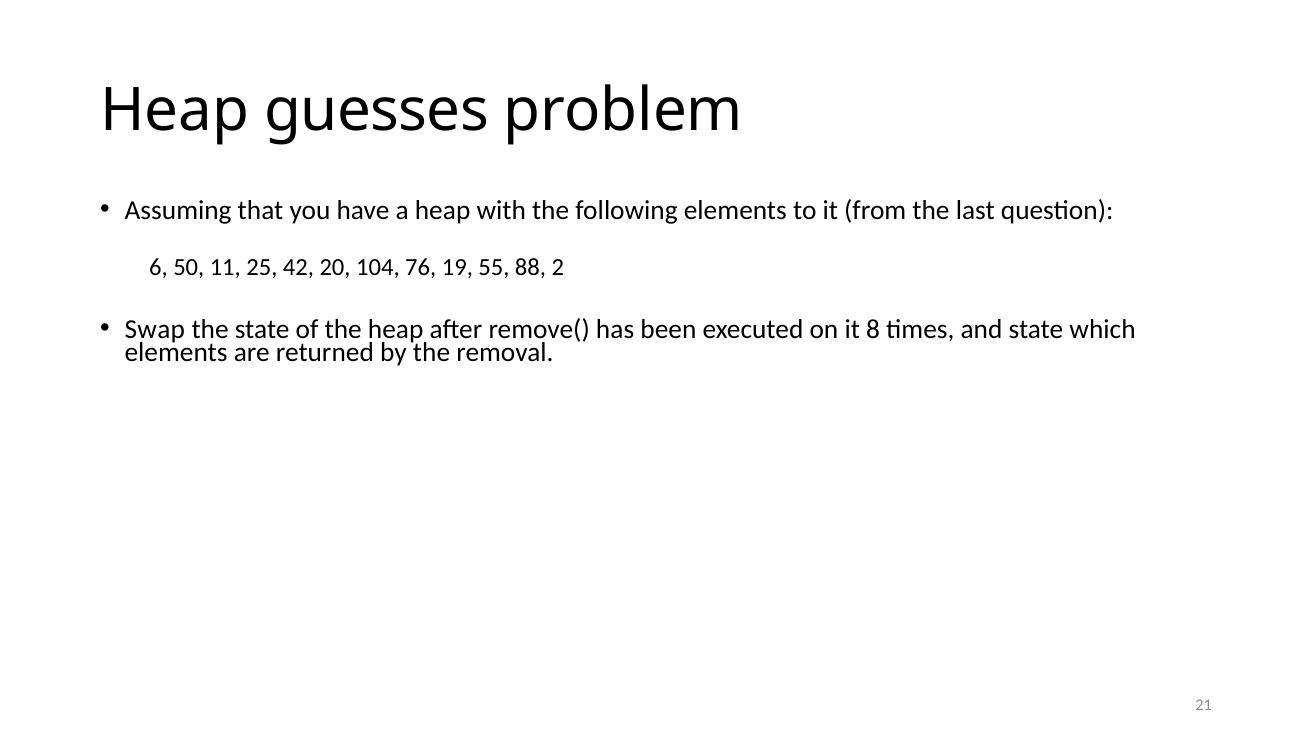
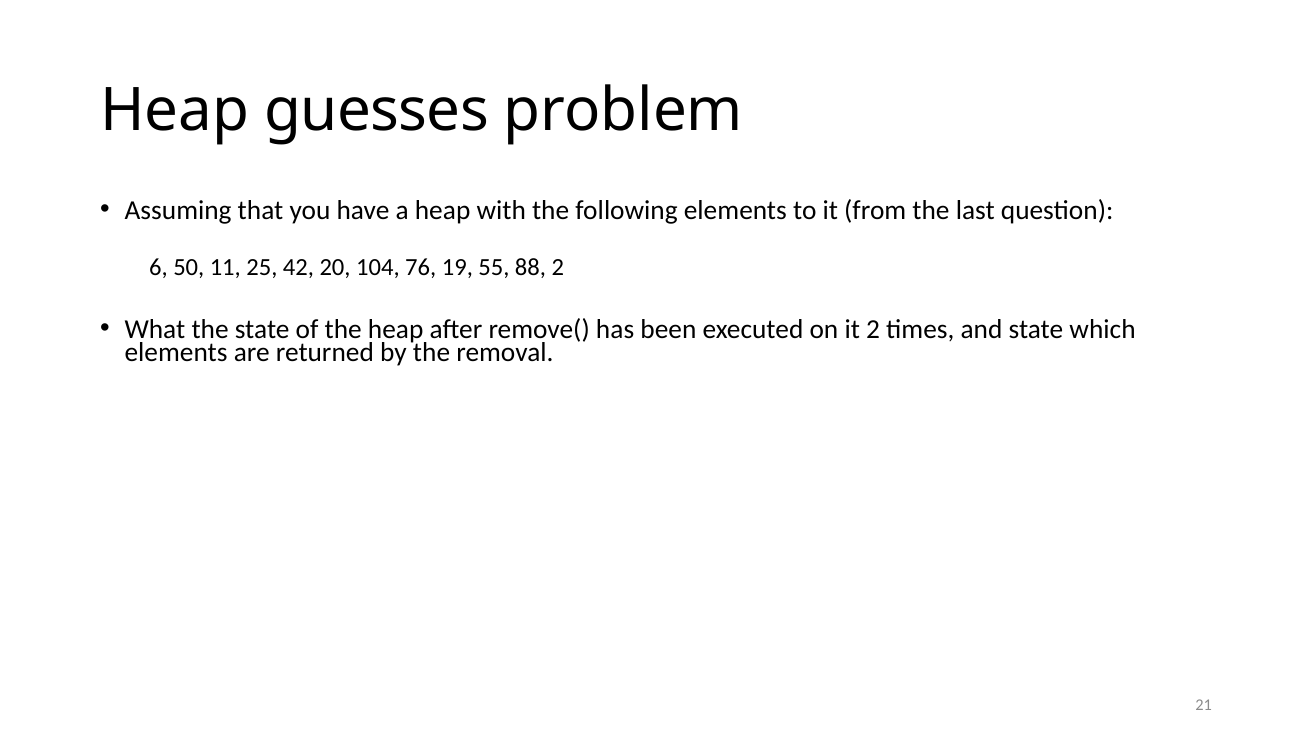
Swap: Swap -> What (155, 330)
it 8: 8 -> 2 (873, 330)
